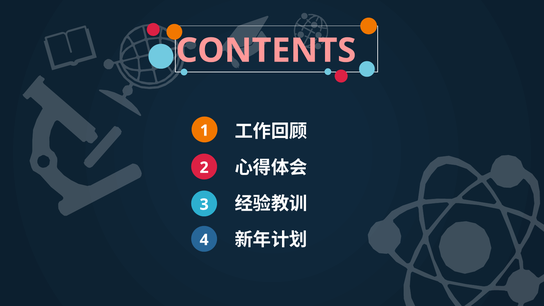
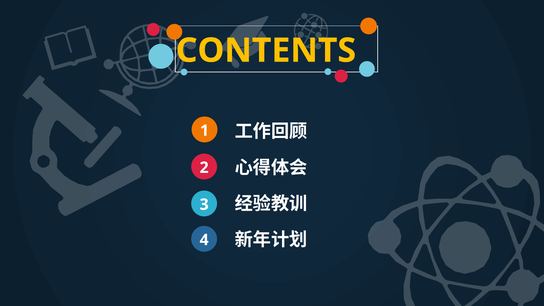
CONTENTS colour: pink -> yellow (266, 51)
